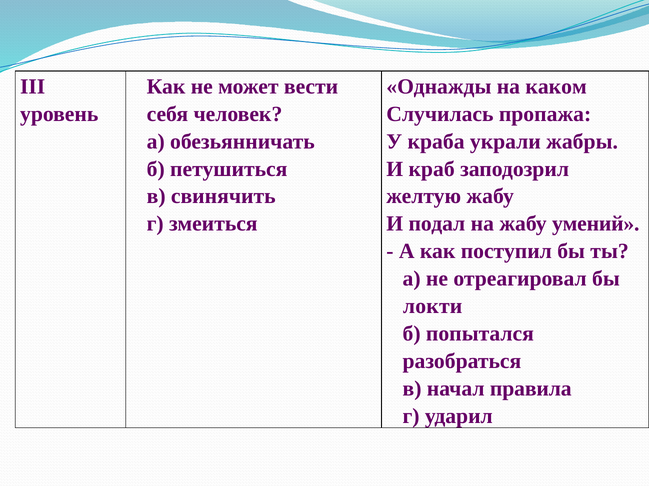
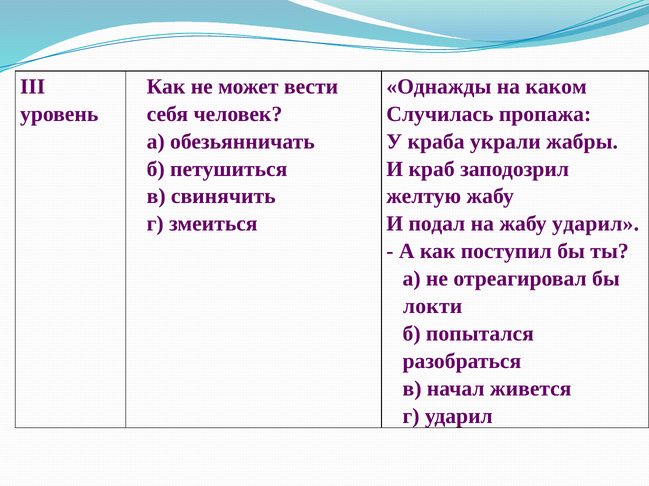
жабу умений: умений -> ударил (596, 224)
правила: правила -> живется (531, 389)
